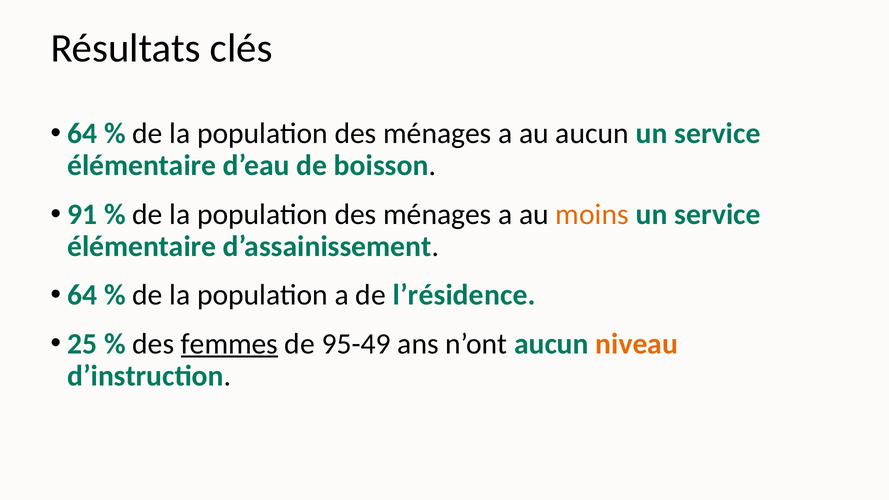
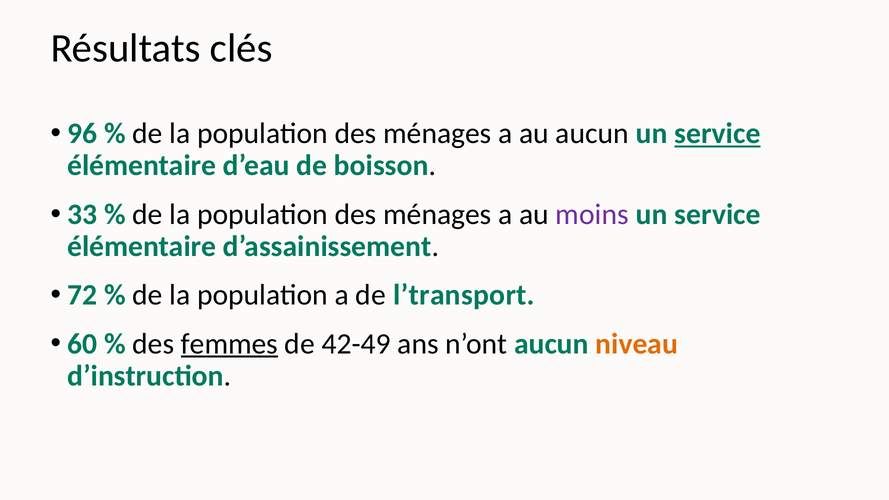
64: 64 -> 96 (82, 134)
service underline: none -> present (717, 134)
91: 91 -> 33 (82, 214)
moins colour: orange -> purple (592, 214)
64: 64 -> 72 (82, 295)
l’résidence: l’résidence -> l’transport (464, 295)
25: 25 -> 60 (82, 344)
95-49: 95-49 -> 42-49 (356, 344)
